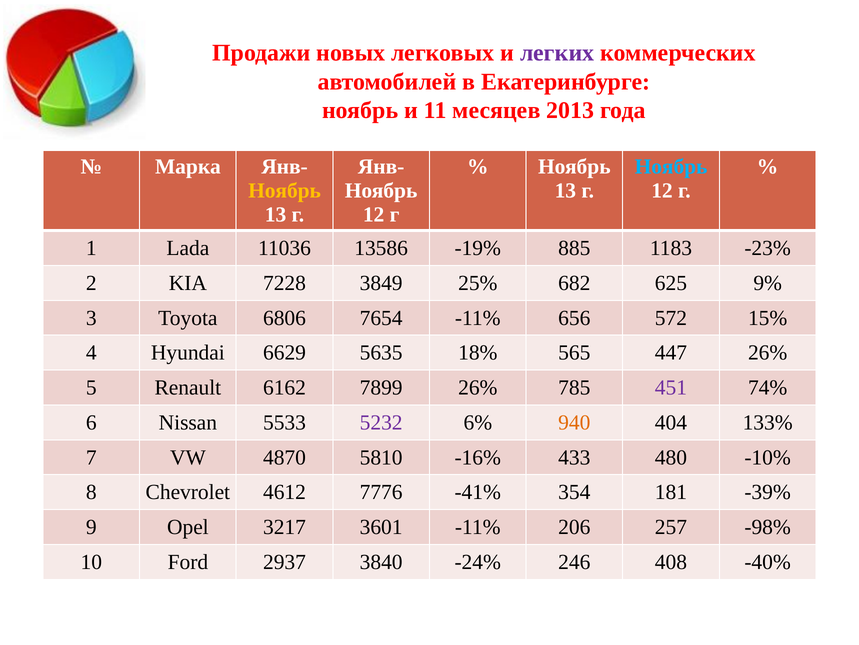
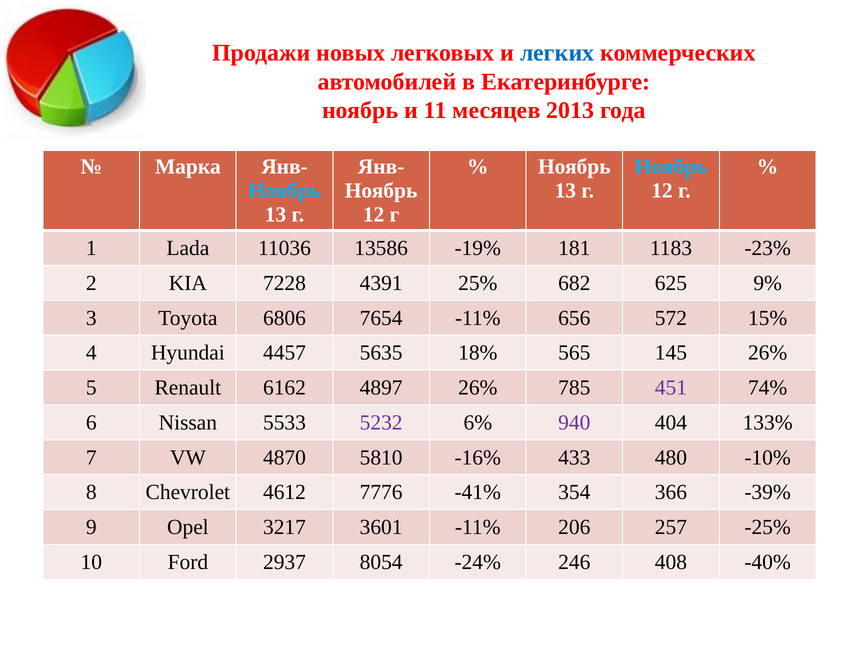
легких colour: purple -> blue (557, 53)
Ноябрь colour: yellow -> light blue (285, 190)
885: 885 -> 181 (574, 248)
3849: 3849 -> 4391 (381, 283)
6629: 6629 -> 4457 (285, 352)
447: 447 -> 145 (671, 352)
7899: 7899 -> 4897 (381, 387)
940 colour: orange -> purple (574, 422)
181: 181 -> 366 (671, 492)
-98%: -98% -> -25% (768, 527)
3840: 3840 -> 8054 (381, 561)
